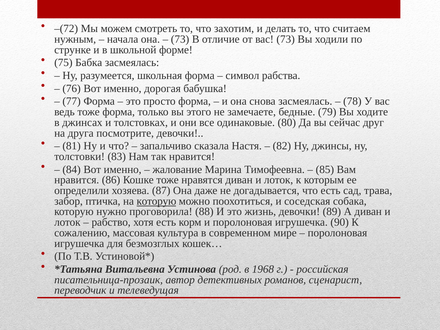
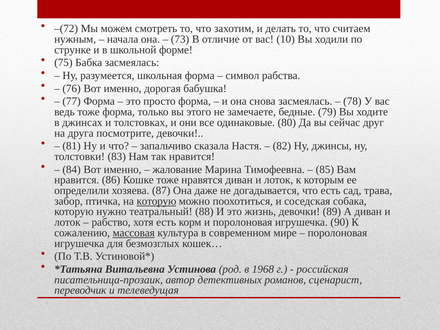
вас 73: 73 -> 10 (286, 39)
проговорила: проговорила -> театральный (161, 212)
массовая underline: none -> present (134, 233)
